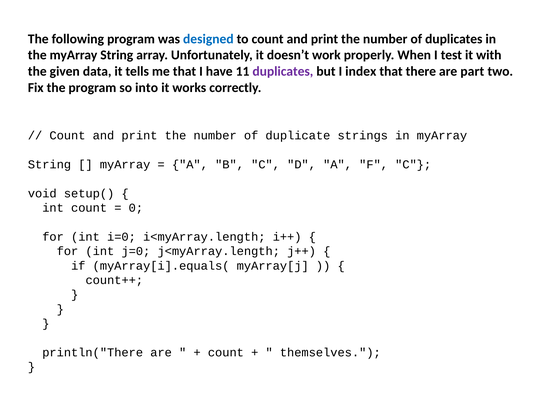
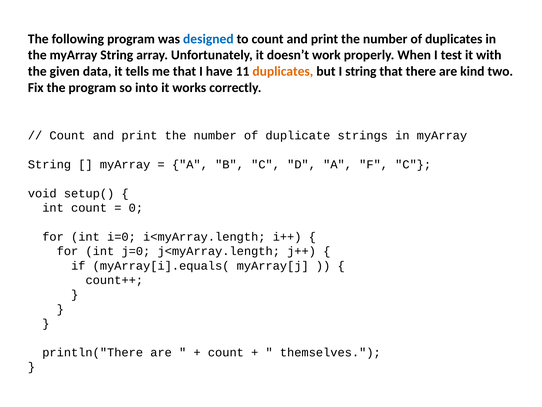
duplicates colour: purple -> orange (283, 71)
I index: index -> string (361, 71)
part: part -> kind (472, 71)
